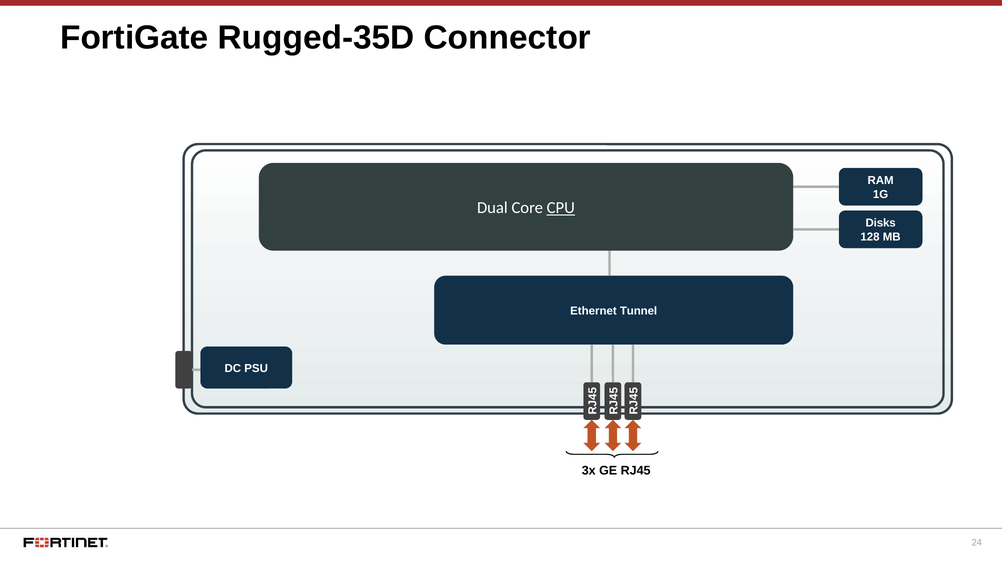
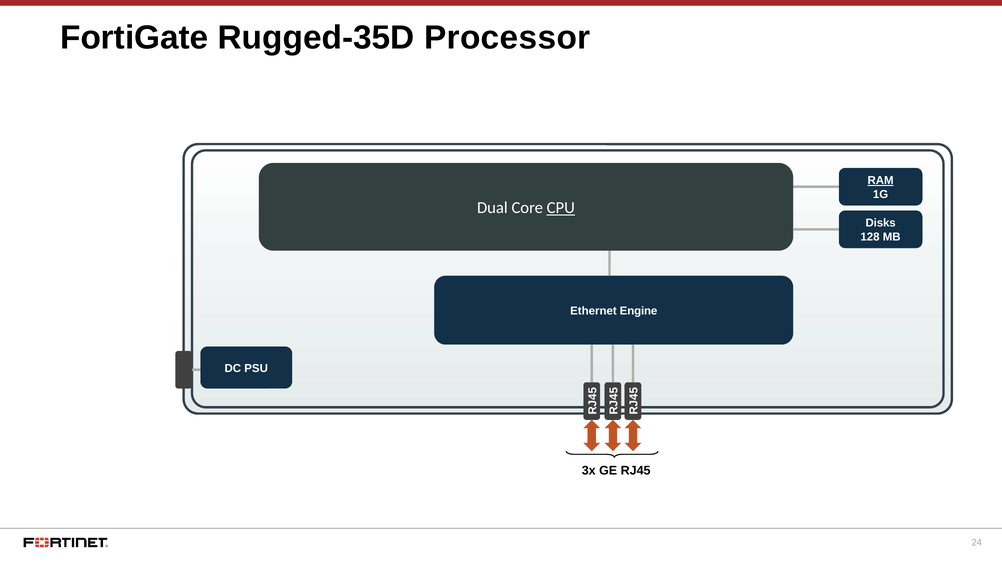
Connector: Connector -> Processor (507, 38)
RAM underline: none -> present (881, 181)
Tunnel: Tunnel -> Engine (639, 311)
